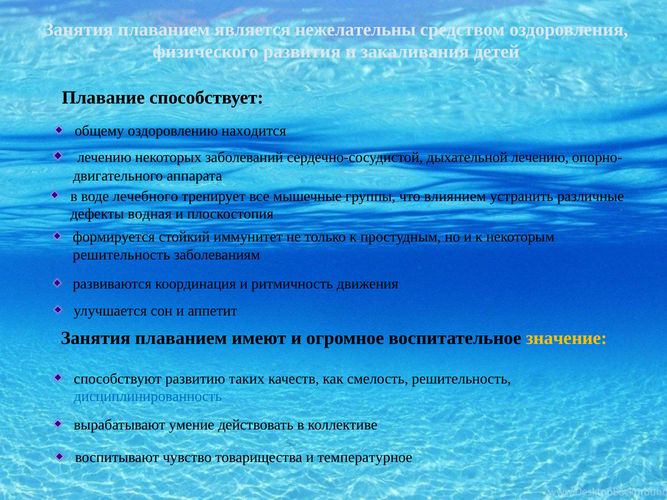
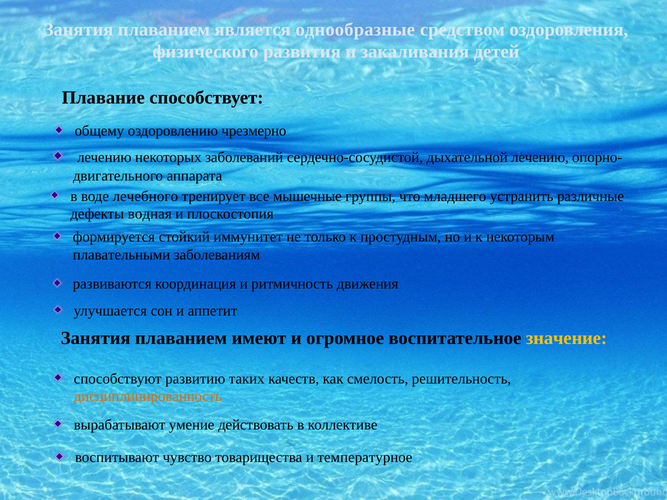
нежелательны: нежелательны -> однообразные (355, 29)
находится: находится -> чрезмерно (254, 131)
влиянием: влиянием -> младшего (455, 196)
решительность: решительность -> плавательными (122, 255)
дисциплинированность colour: blue -> orange (148, 397)
